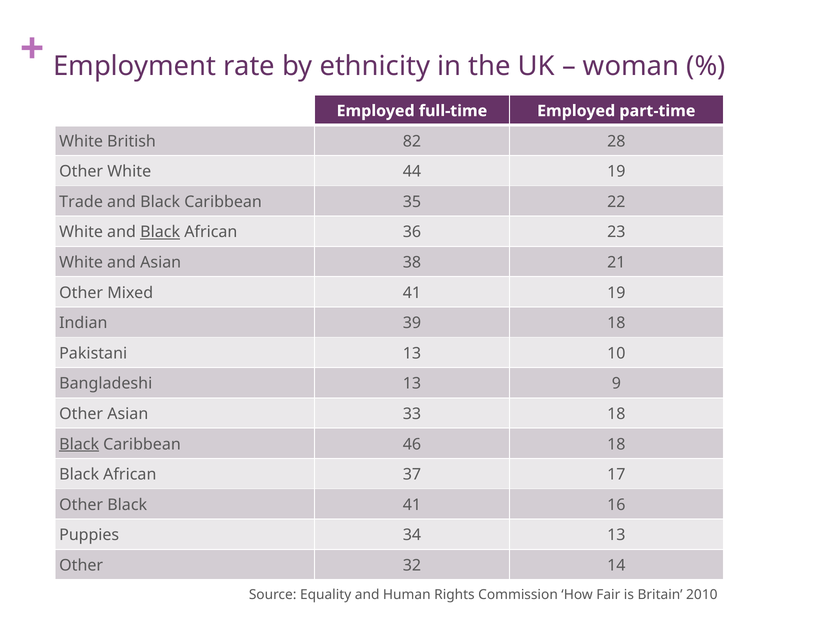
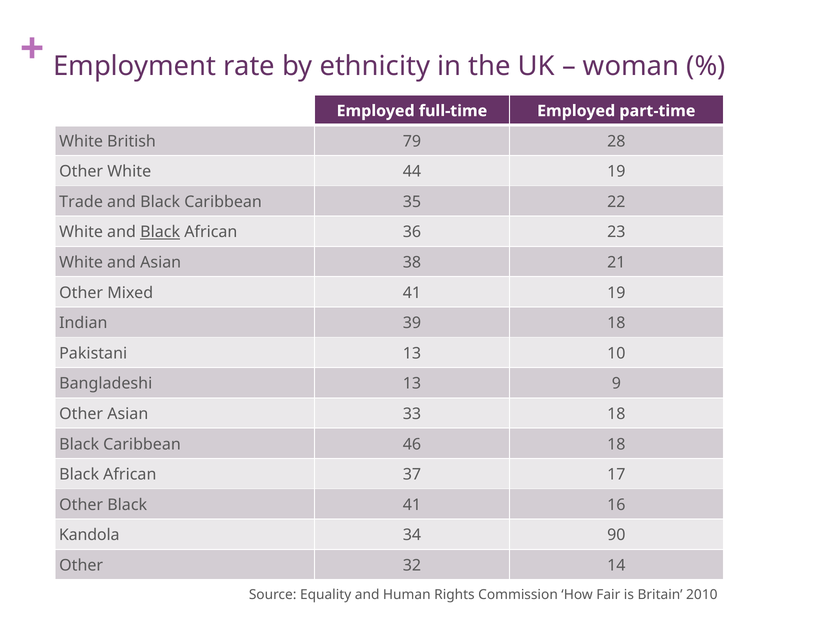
82: 82 -> 79 (412, 141)
Black underline: present -> none (79, 444)
Puppies: Puppies -> Kandola (89, 535)
34 13: 13 -> 90 (616, 535)
